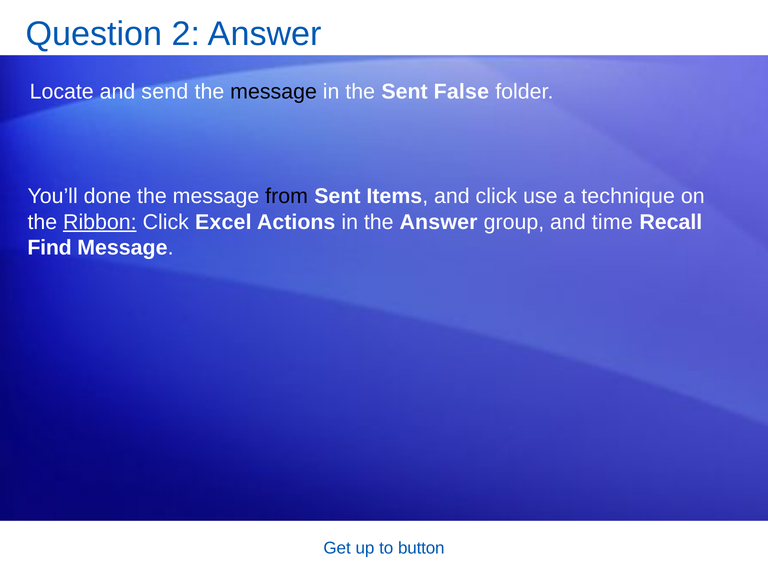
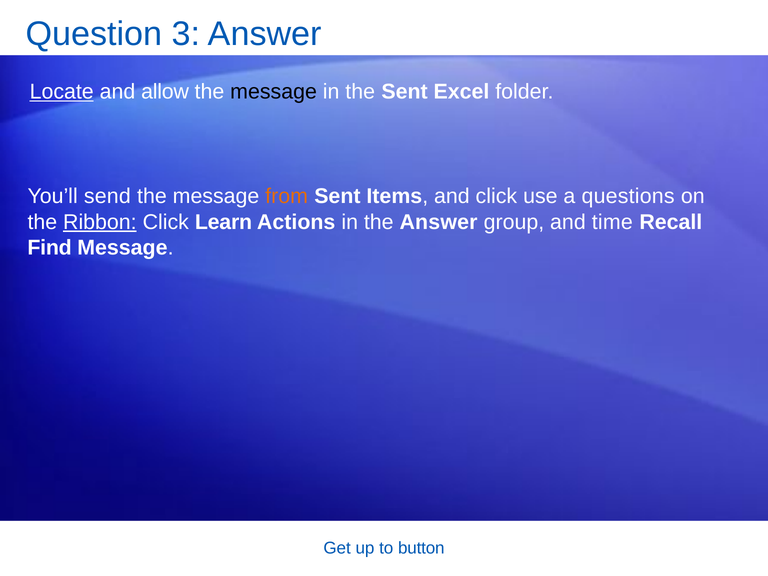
2: 2 -> 3 (186, 34)
Locate underline: none -> present (62, 92)
send: send -> allow (165, 92)
False: False -> Excel (461, 92)
done: done -> send (107, 196)
from colour: black -> orange (287, 196)
technique: technique -> questions (628, 196)
Excel: Excel -> Learn (224, 222)
